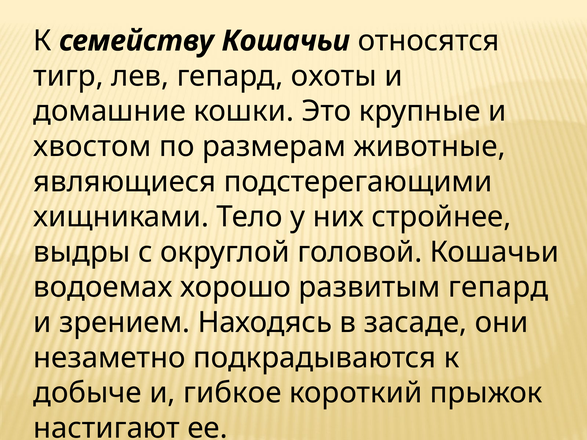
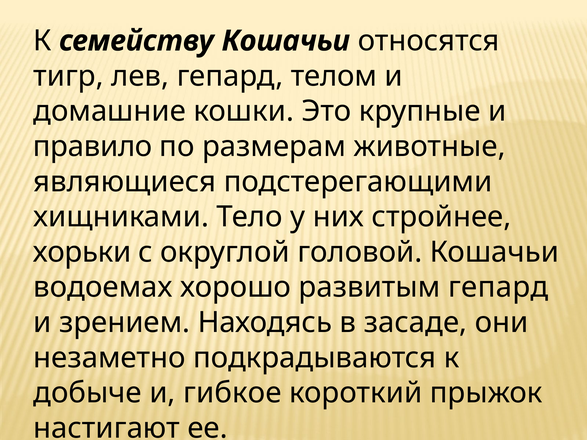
охоты: охоты -> телом (334, 76)
хвостом: хвостом -> правило (93, 147)
выдры: выдры -> хорьки (82, 252)
